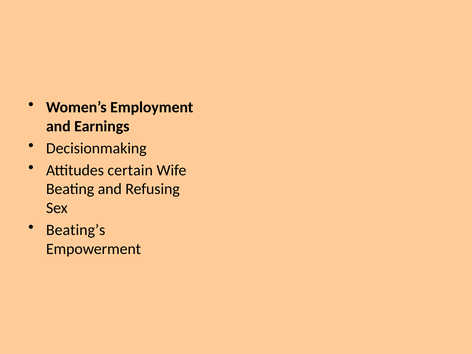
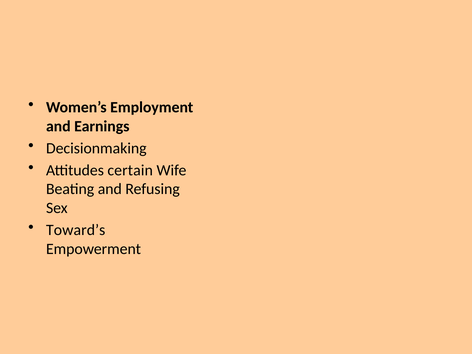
Beating’s: Beating’s -> Toward’s (76, 230)
